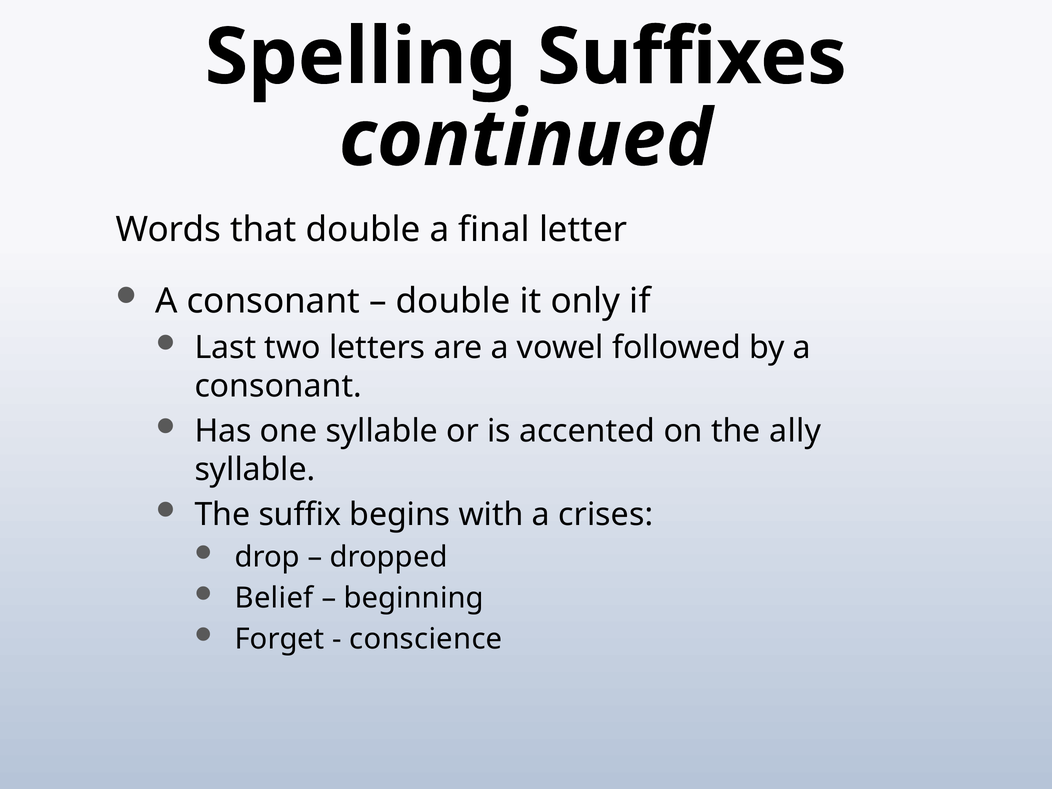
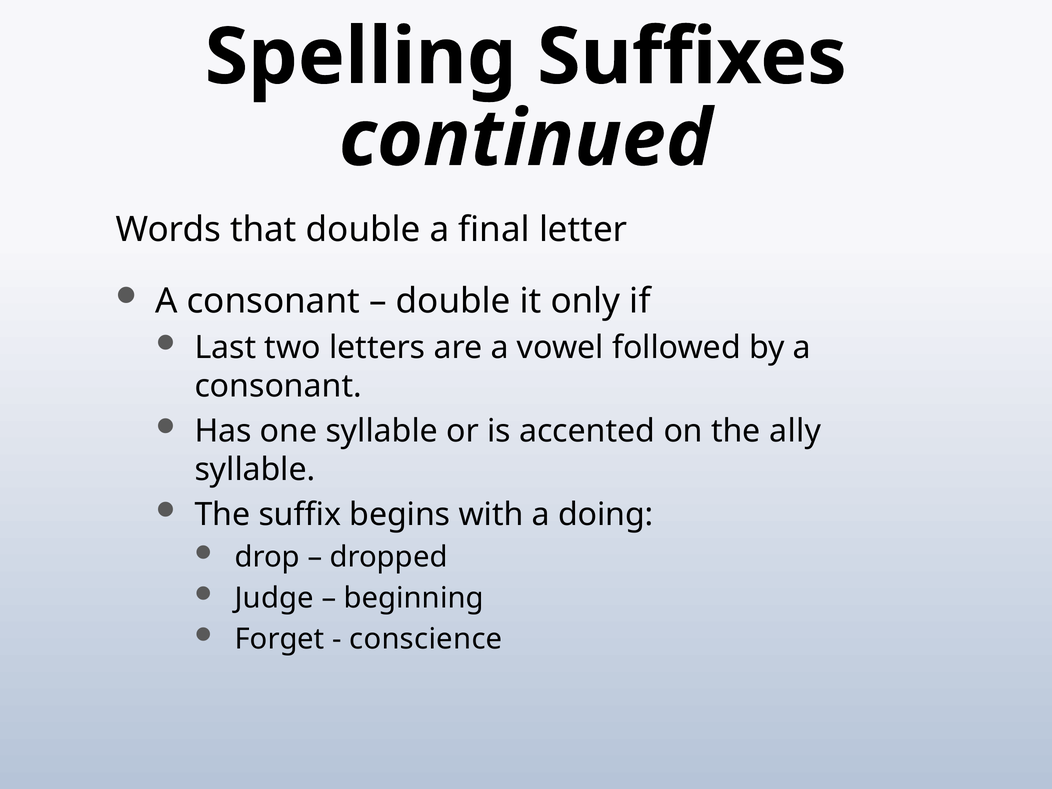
crises: crises -> doing (606, 515)
Belief: Belief -> Judge (274, 598)
